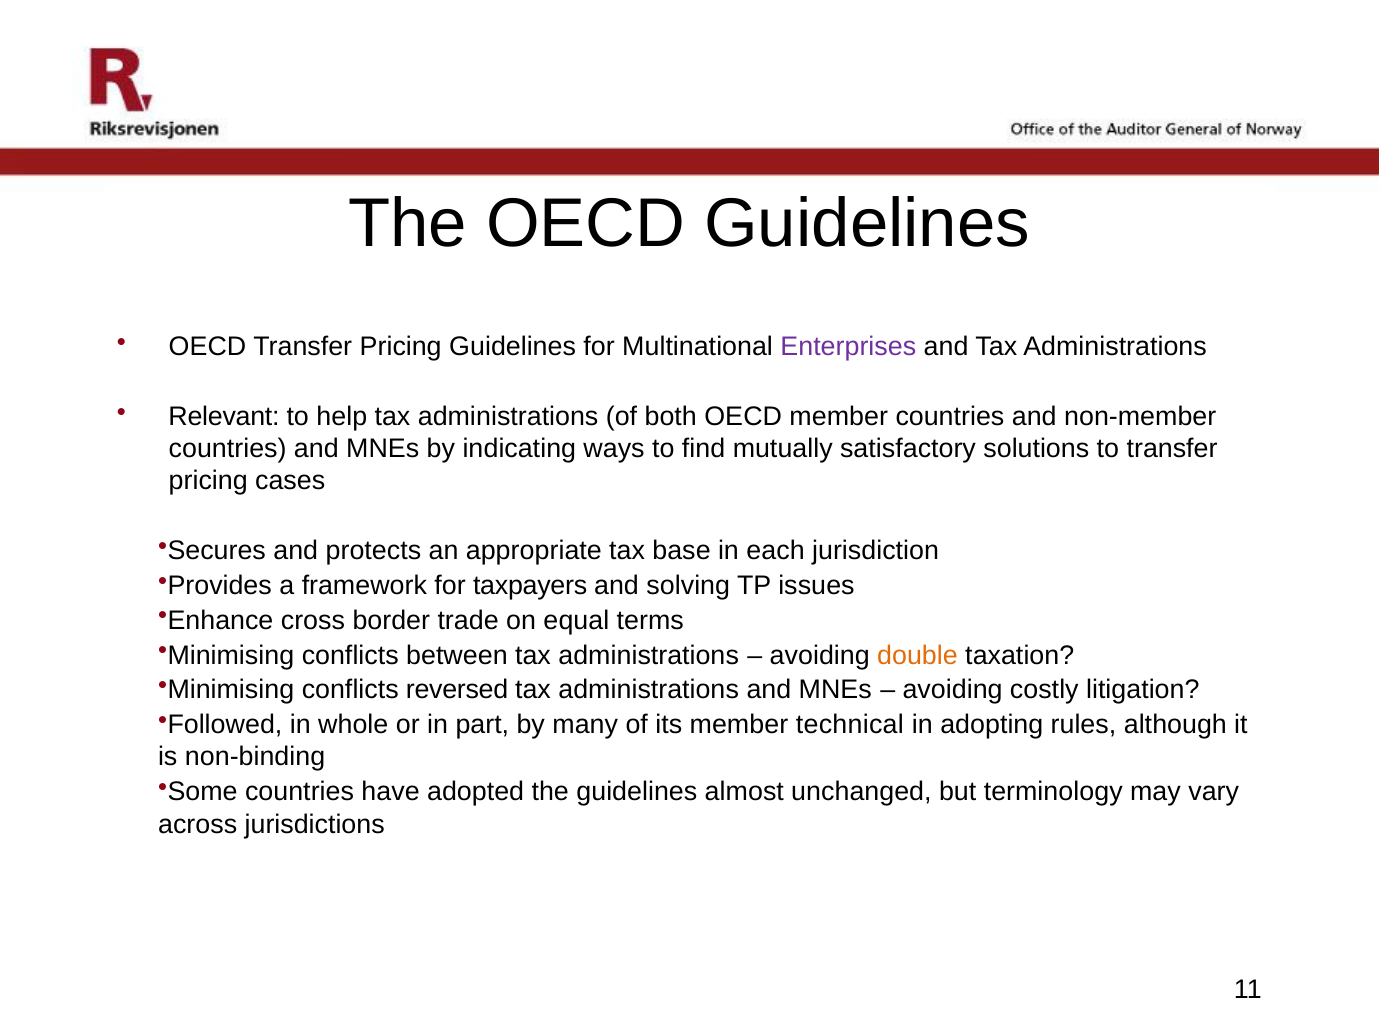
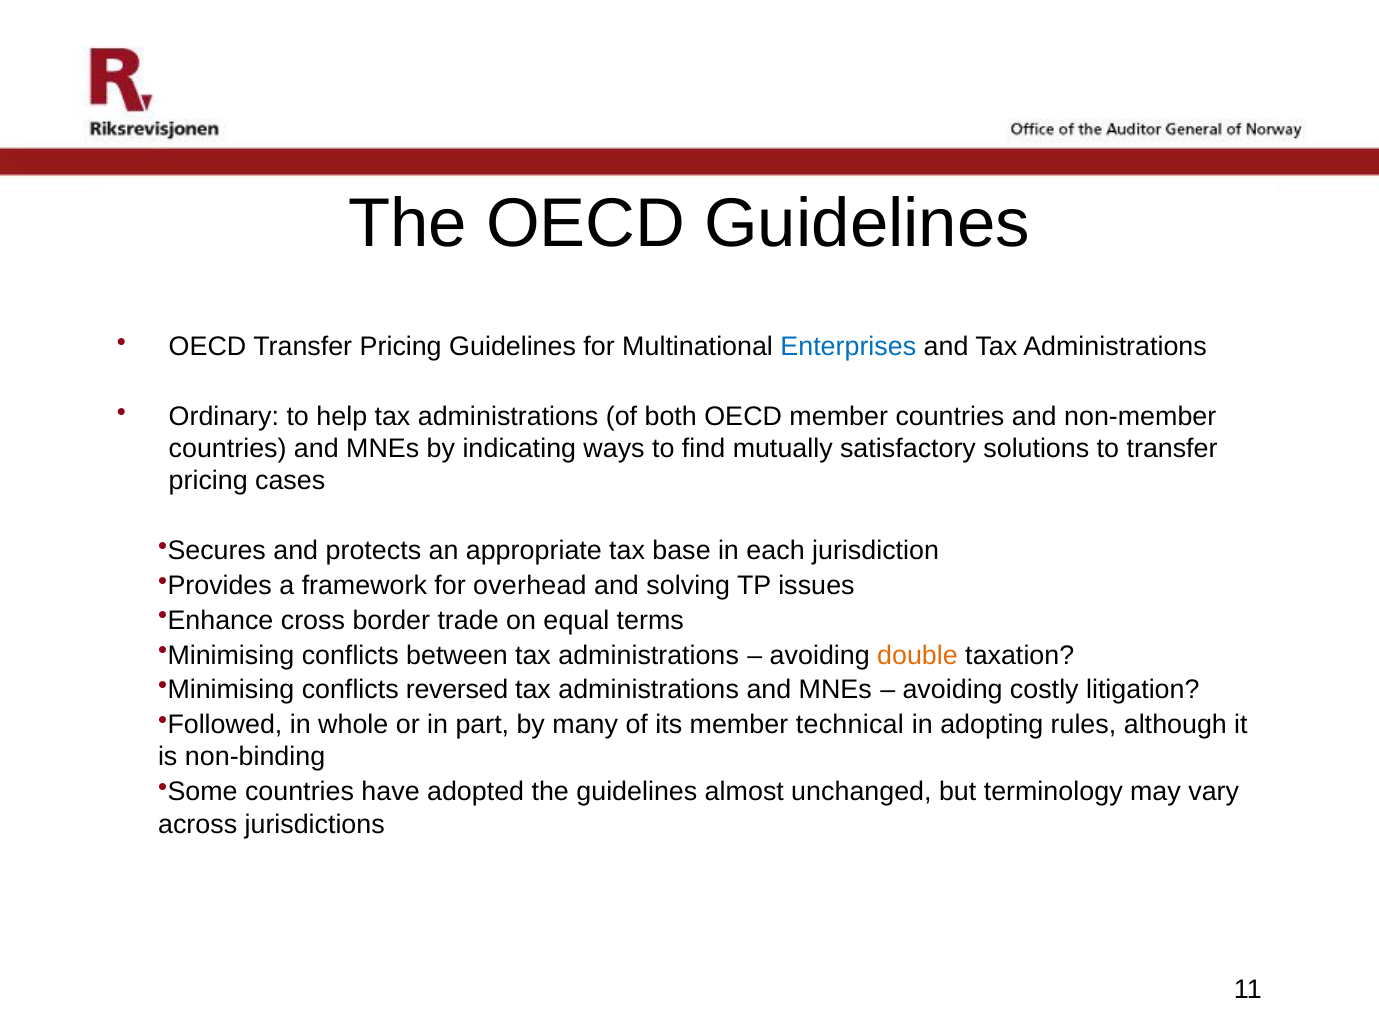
Enterprises colour: purple -> blue (848, 347)
Relevant: Relevant -> Ordinary (224, 417)
taxpayers: taxpayers -> overhead (530, 586)
